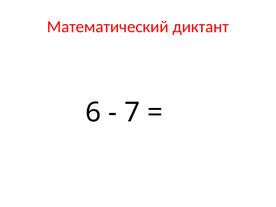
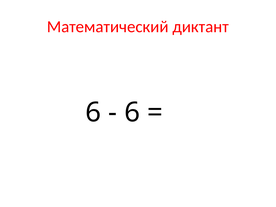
7: 7 -> 6 (132, 112)
